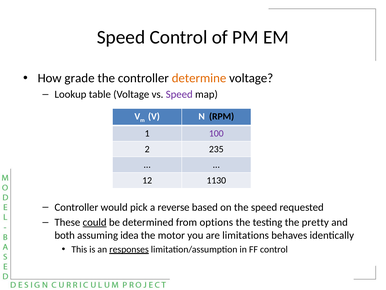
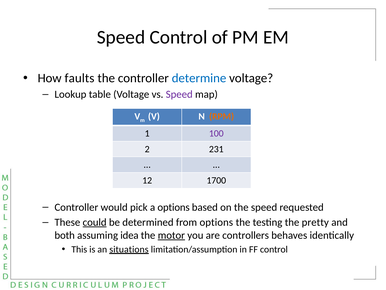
grade: grade -> faults (80, 78)
determine colour: orange -> blue (199, 78)
RPM colour: black -> orange (222, 116)
235: 235 -> 231 (216, 149)
1130: 1130 -> 1700 (216, 180)
a reverse: reverse -> options (174, 207)
motor underline: none -> present (171, 235)
limitations: limitations -> controllers (246, 235)
responses: responses -> situations (129, 249)
